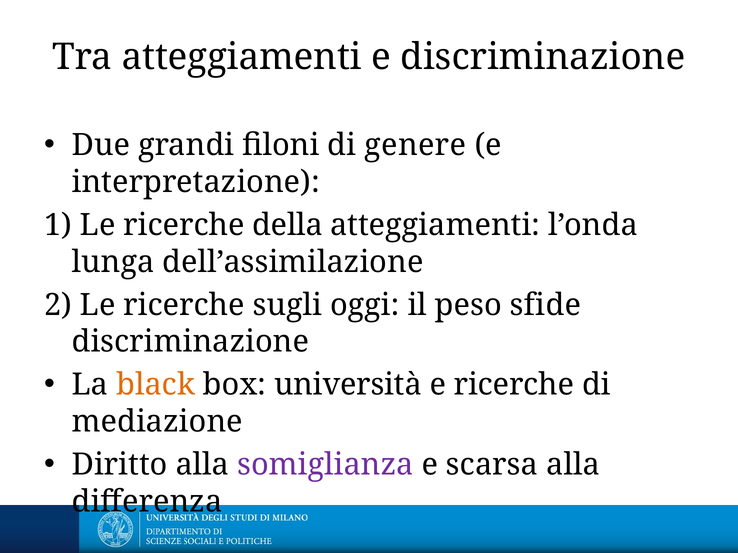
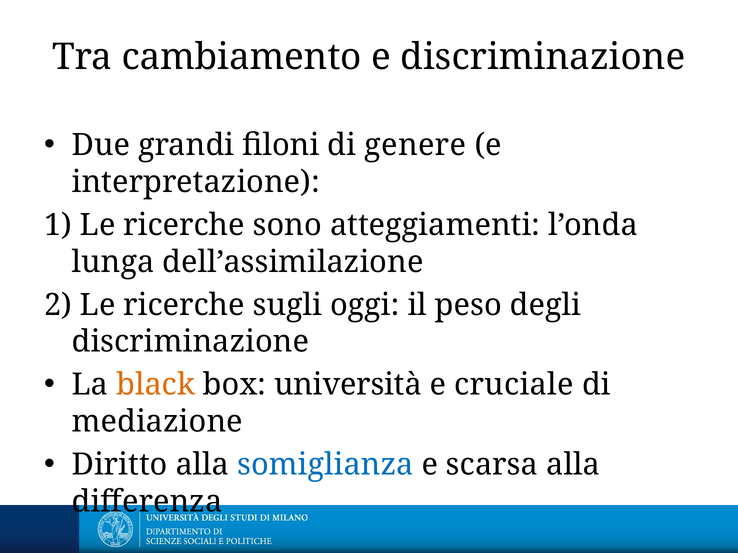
Tra atteggiamenti: atteggiamenti -> cambiamento (242, 57)
della: della -> sono (287, 225)
sfide: sfide -> degli (546, 305)
e ricerche: ricerche -> cruciale (514, 385)
somiglianza colour: purple -> blue (325, 465)
